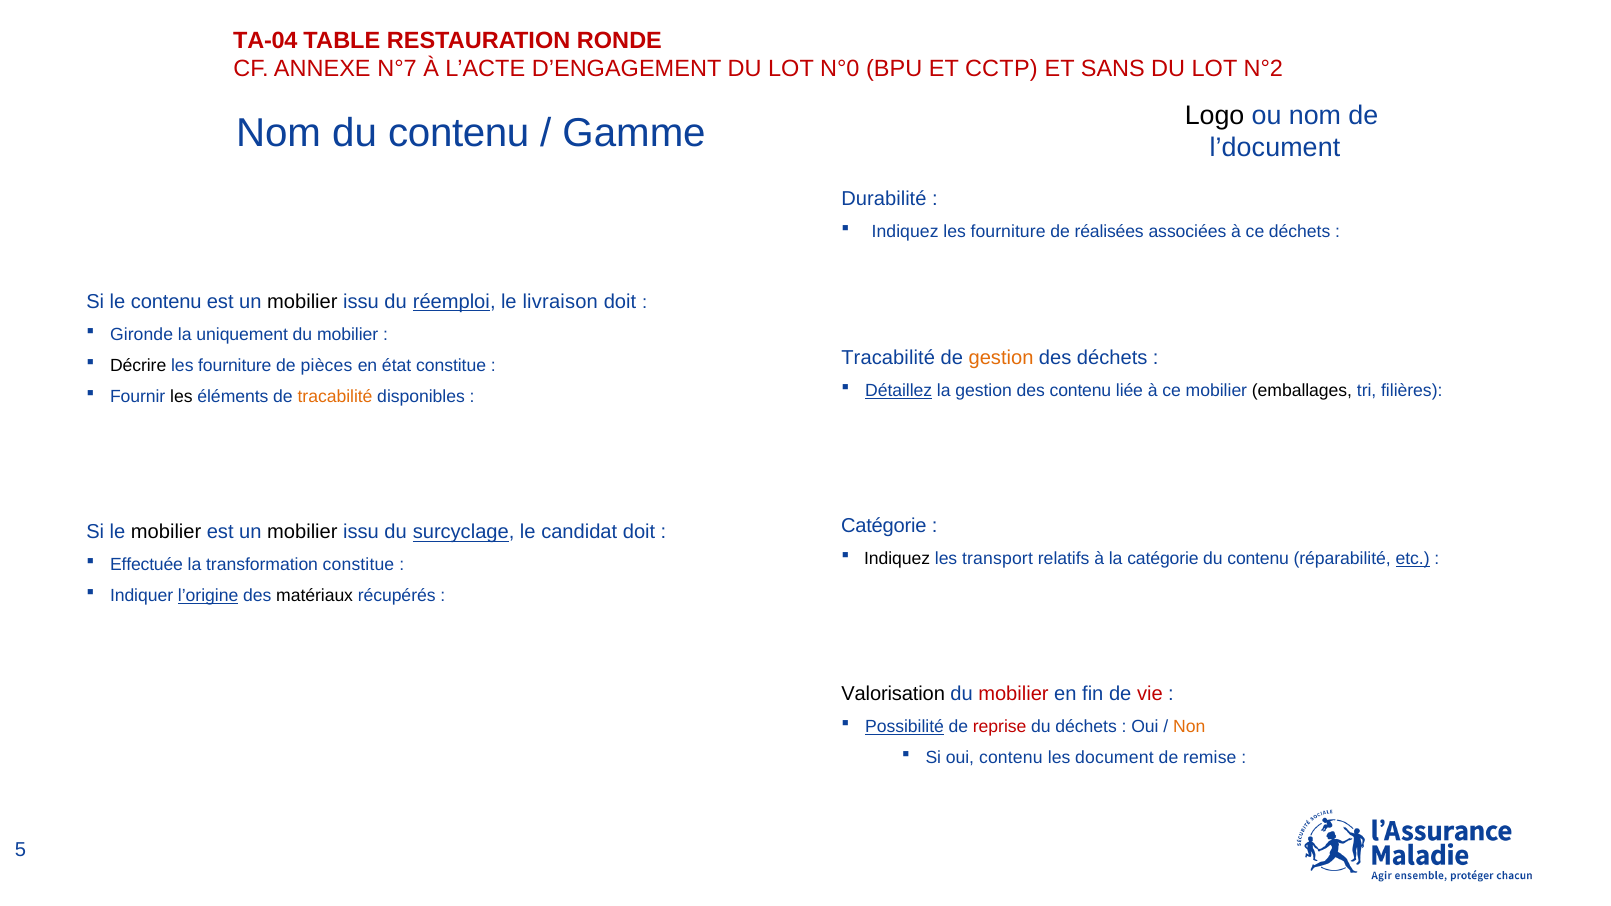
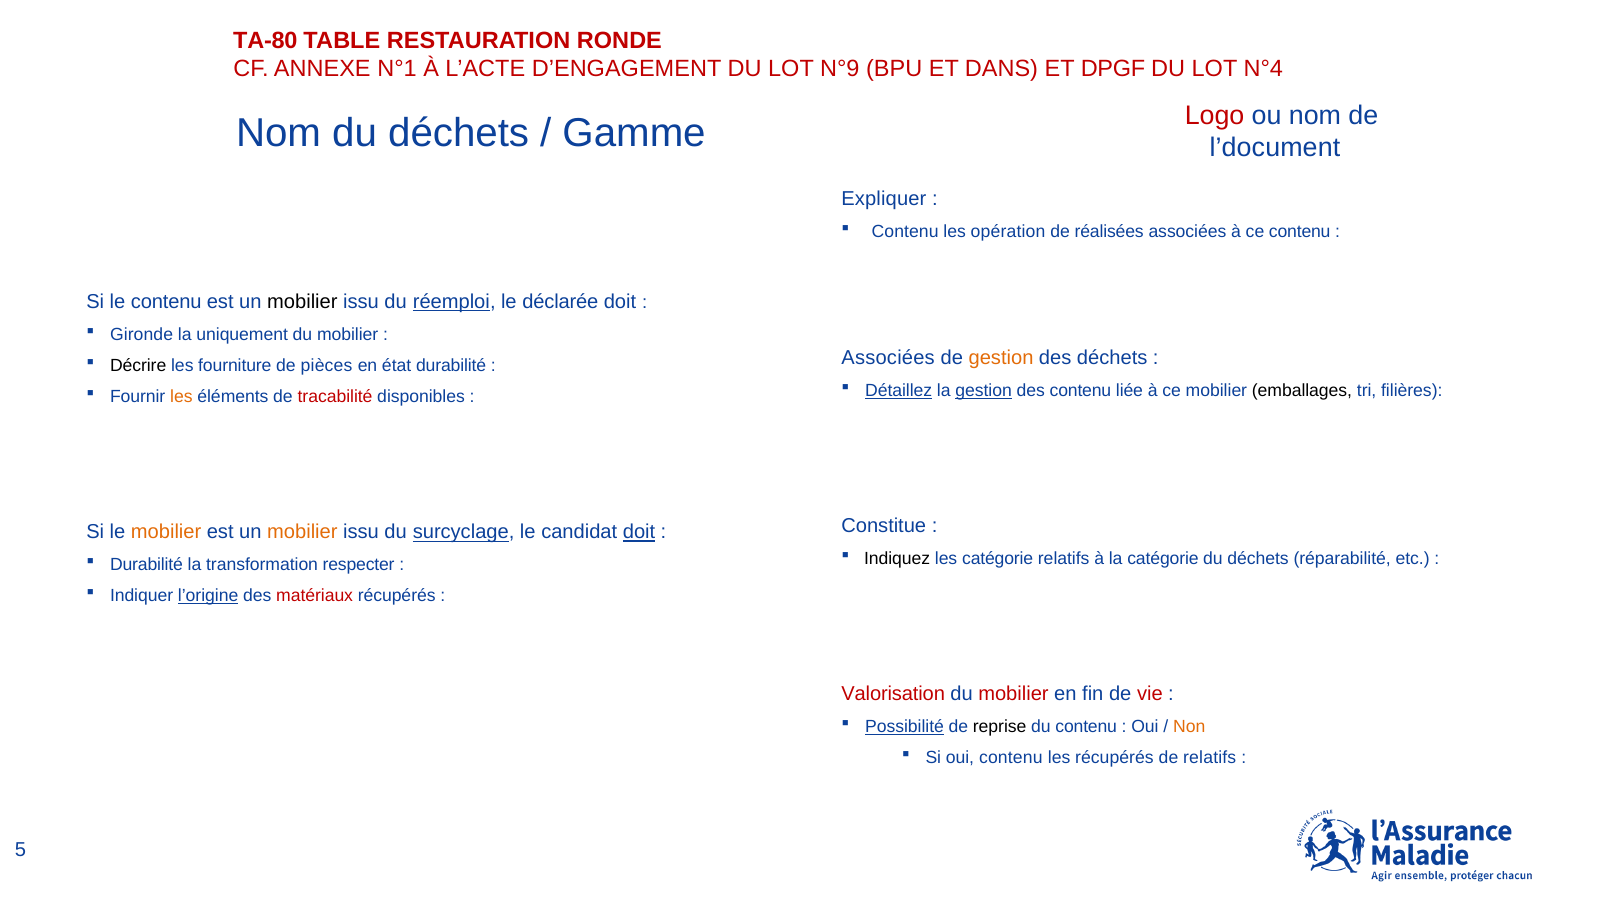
TA-04: TA-04 -> TA-80 (265, 41)
N°7: N°7 -> N°1 (397, 69)
N°0: N°0 -> N°9 (840, 69)
CCTP: CCTP -> DANS (1001, 69)
SANS: SANS -> DPGF (1113, 69)
N°2: N°2 -> N°4 (1263, 69)
Nom du contenu: contenu -> déchets (459, 133)
Logo colour: black -> red (1215, 116)
Durabilité: Durabilité -> Expliquer (884, 199)
Indiquez: Indiquez -> Contenu (905, 232)
fourniture: fourniture -> opération (1008, 232)
ce déchets: déchets -> contenu (1300, 232)
livraison: livraison -> déclarée (560, 302)
Tracabilité: Tracabilité -> Associées (888, 358)
état constitue: constitue -> durabilité (451, 366)
gestion underline: none -> present (984, 391)
les colour: black -> orange (181, 397)
tracabilité colour: orange -> red (335, 397)
Catégorie: Catégorie -> Constitue (884, 526)
mobilier colour: black -> orange (166, 532)
mobilier colour: black -> orange (302, 532)
doit underline: none -> present (639, 532)
les transport: transport -> catégorie (998, 559)
contenu: contenu -> déchets (1258, 559)
etc underline: present -> none (1413, 559)
Effectuée: Effectuée -> Durabilité (147, 565)
transformation constitue: constitue -> respecter (359, 565)
matériaux colour: black -> red (315, 596)
Valorisation colour: black -> red (893, 694)
reprise colour: red -> black (1000, 727)
du déchets: déchets -> contenu (1086, 727)
les document: document -> récupérés (1114, 758)
de remise: remise -> relatifs (1210, 758)
